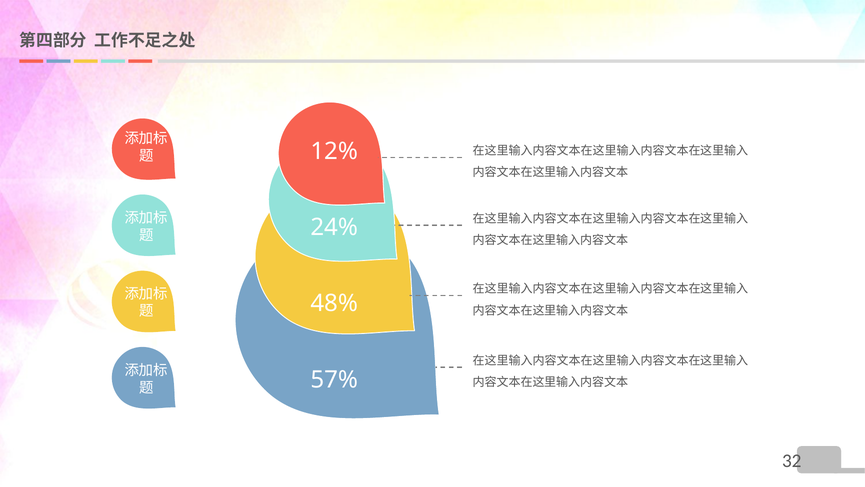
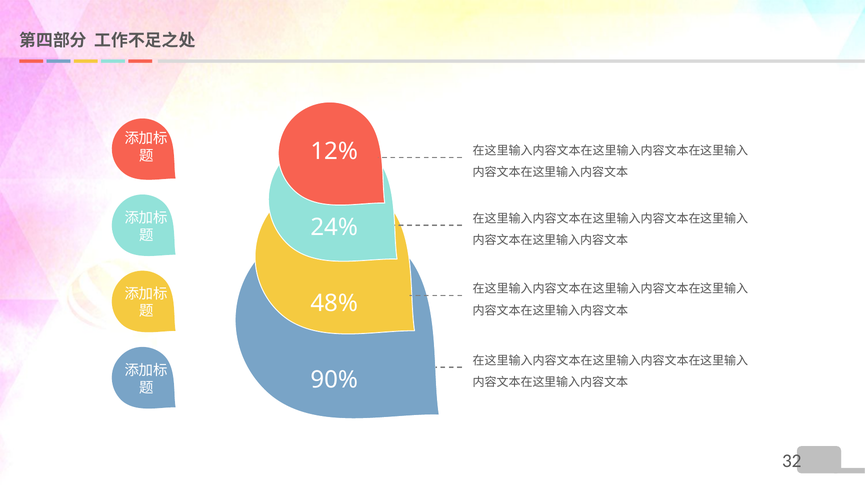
57%: 57% -> 90% (334, 380)
